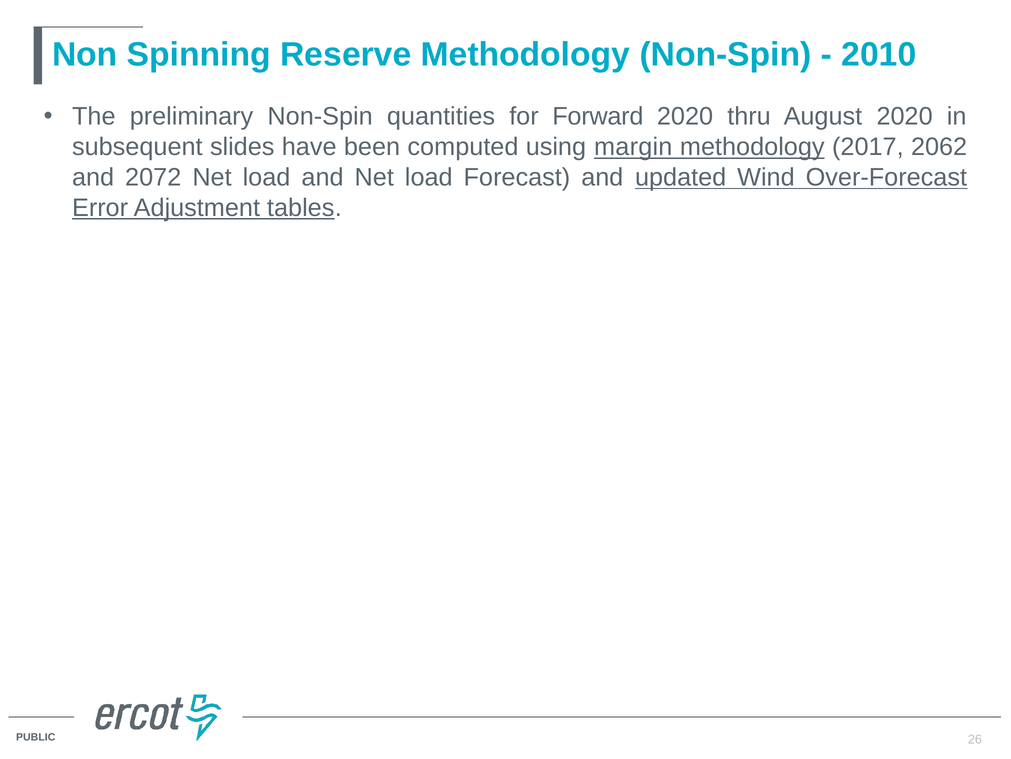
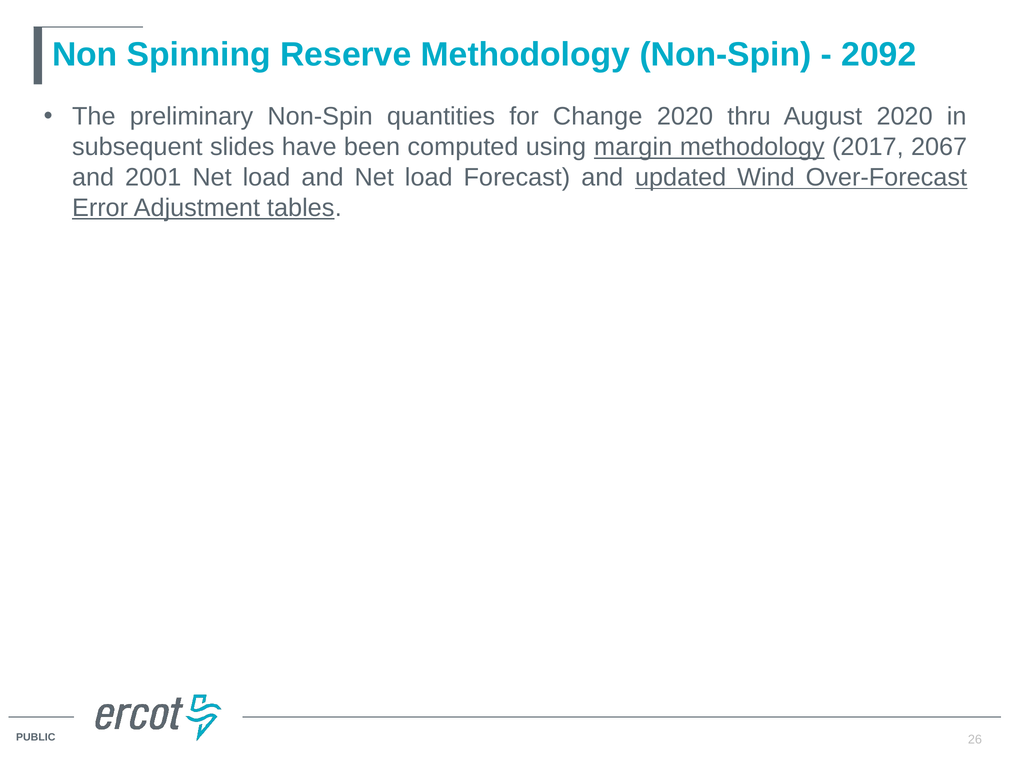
2010: 2010 -> 2092 (879, 55)
Forward: Forward -> Change (598, 116)
2062: 2062 -> 2067 (939, 147)
2072: 2072 -> 2001 (153, 177)
